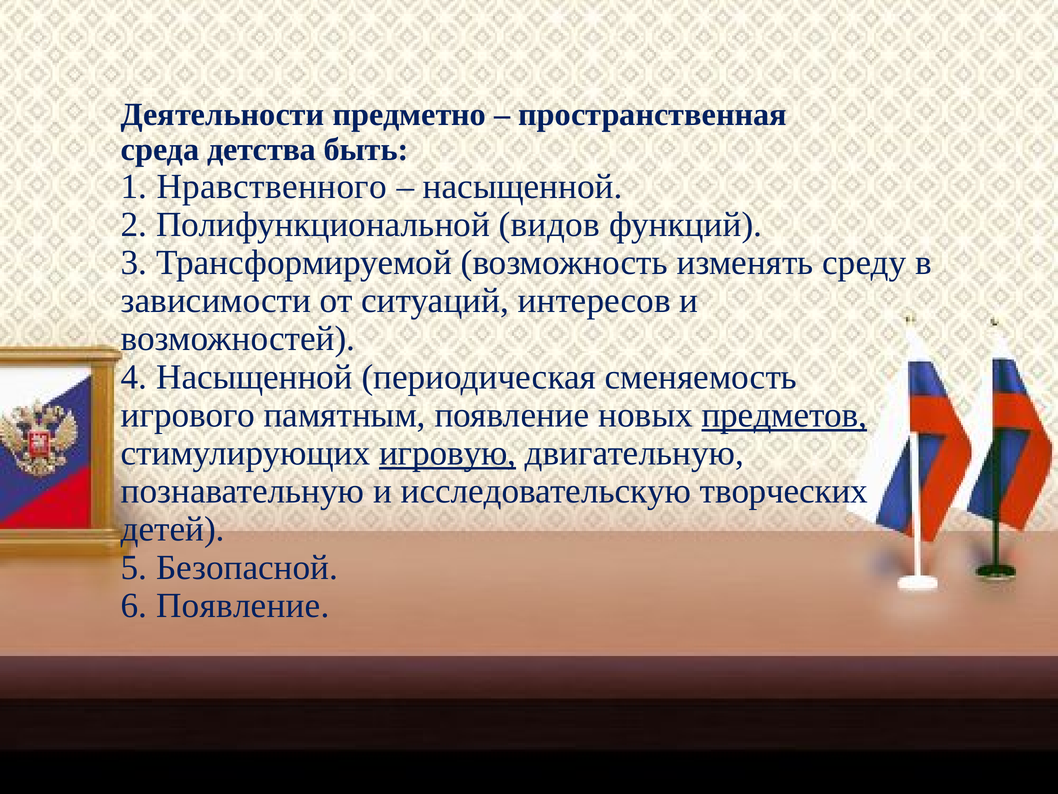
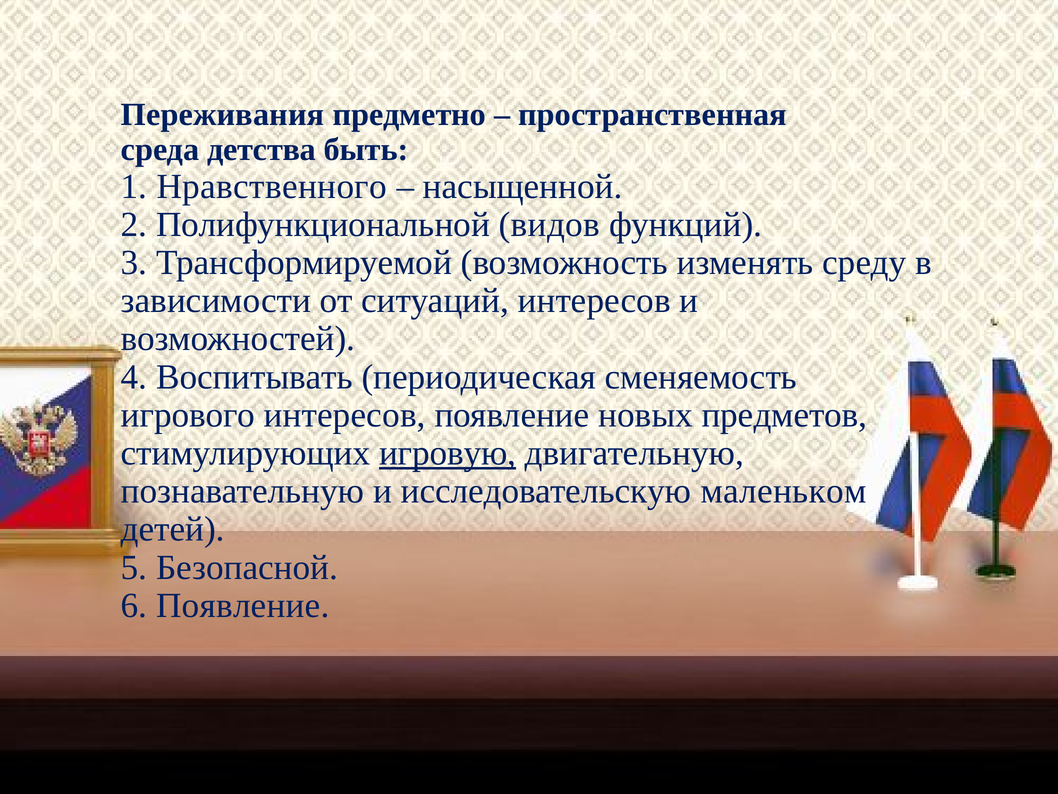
Деятельности: Деятельности -> Переживания (223, 115)
4 Насыщенной: Насыщенной -> Воспитывать (254, 377)
игрового памятным: памятным -> интересов (345, 415)
предметов underline: present -> none (784, 415)
творческих: творческих -> маленьком (784, 491)
